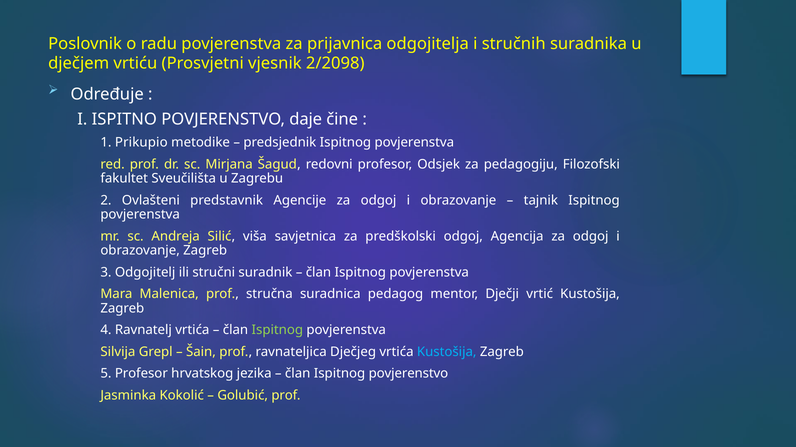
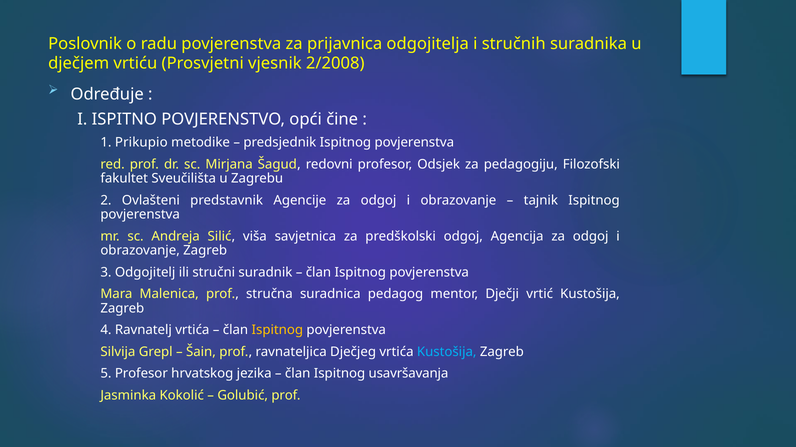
2/2098: 2/2098 -> 2/2008 (335, 64)
daje: daje -> opći (306, 120)
Ispitnog colour: light green -> yellow (277, 331)
Ispitnog povjerenstvo: povjerenstvo -> usavršavanja (408, 374)
